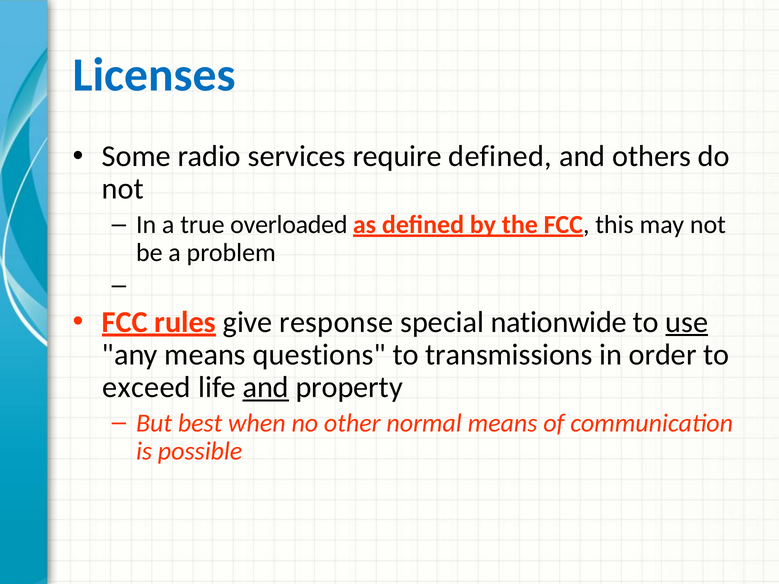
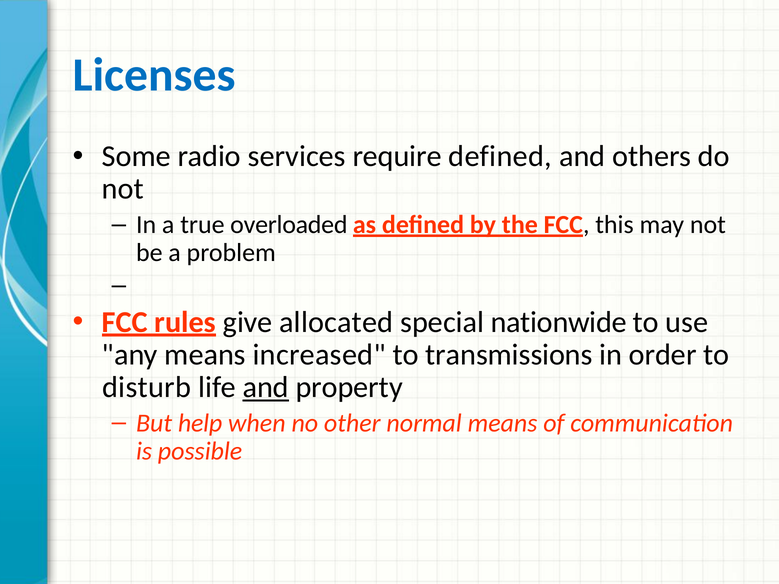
response: response -> allocated (336, 322)
use underline: present -> none (687, 322)
questions: questions -> increased (319, 355)
exceed: exceed -> disturb (147, 388)
best: best -> help (200, 423)
